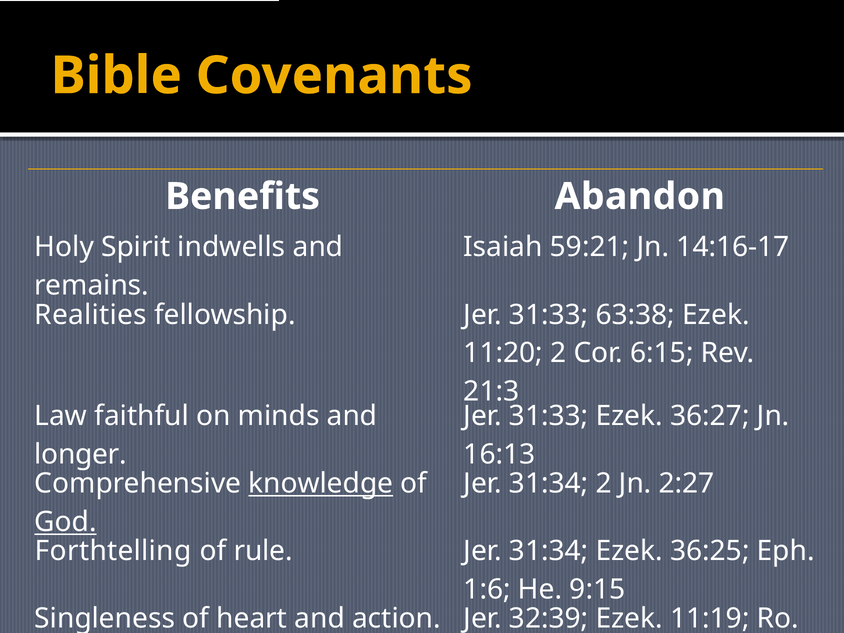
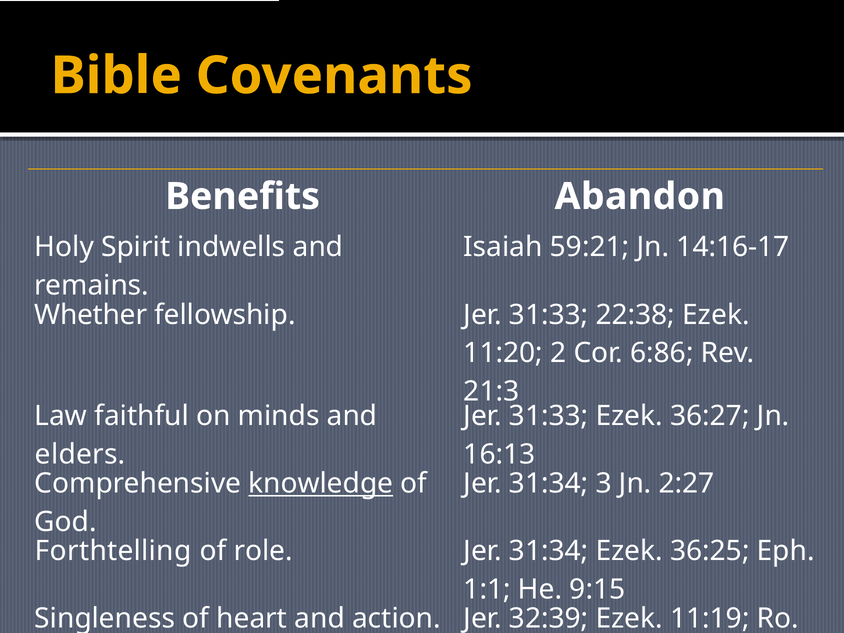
Realities: Realities -> Whether (91, 315)
63:38: 63:38 -> 22:38 (635, 315)
6:15: 6:15 -> 6:86 (662, 353)
longer: longer -> elders (80, 454)
31:34 2: 2 -> 3 (604, 484)
God underline: present -> none (66, 522)
rule: rule -> role (263, 551)
1:6: 1:6 -> 1:1 (487, 590)
